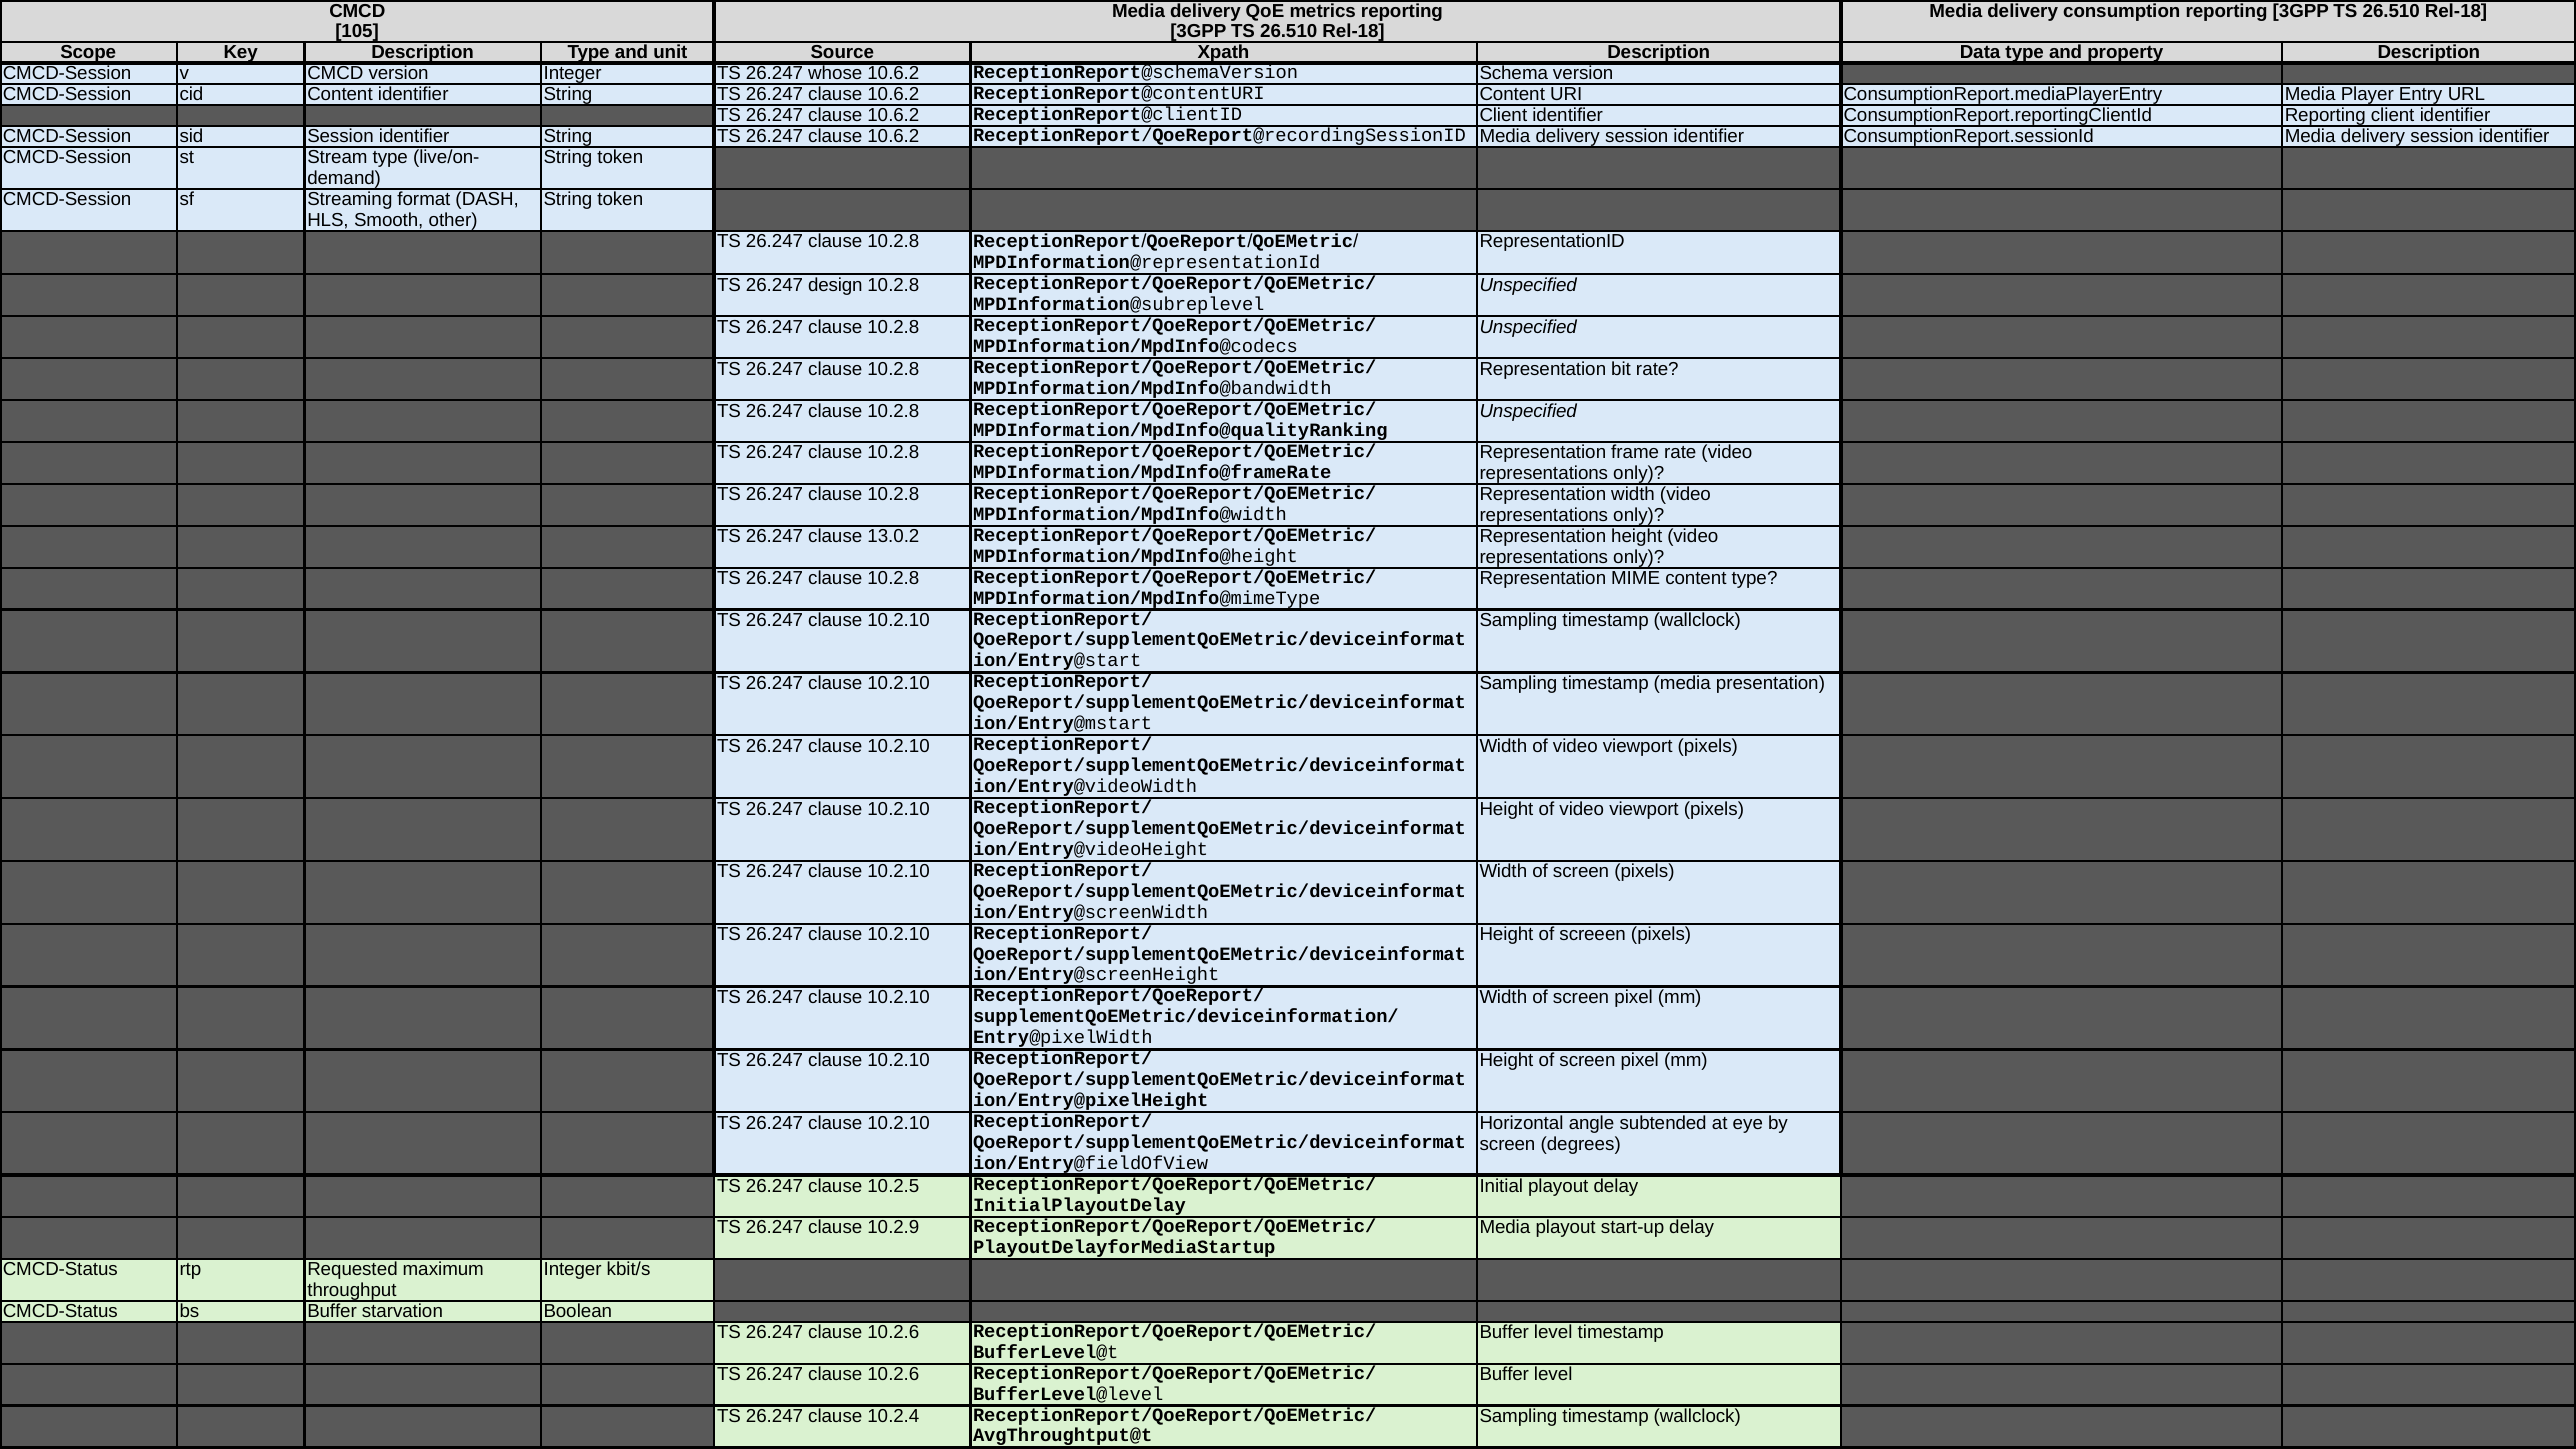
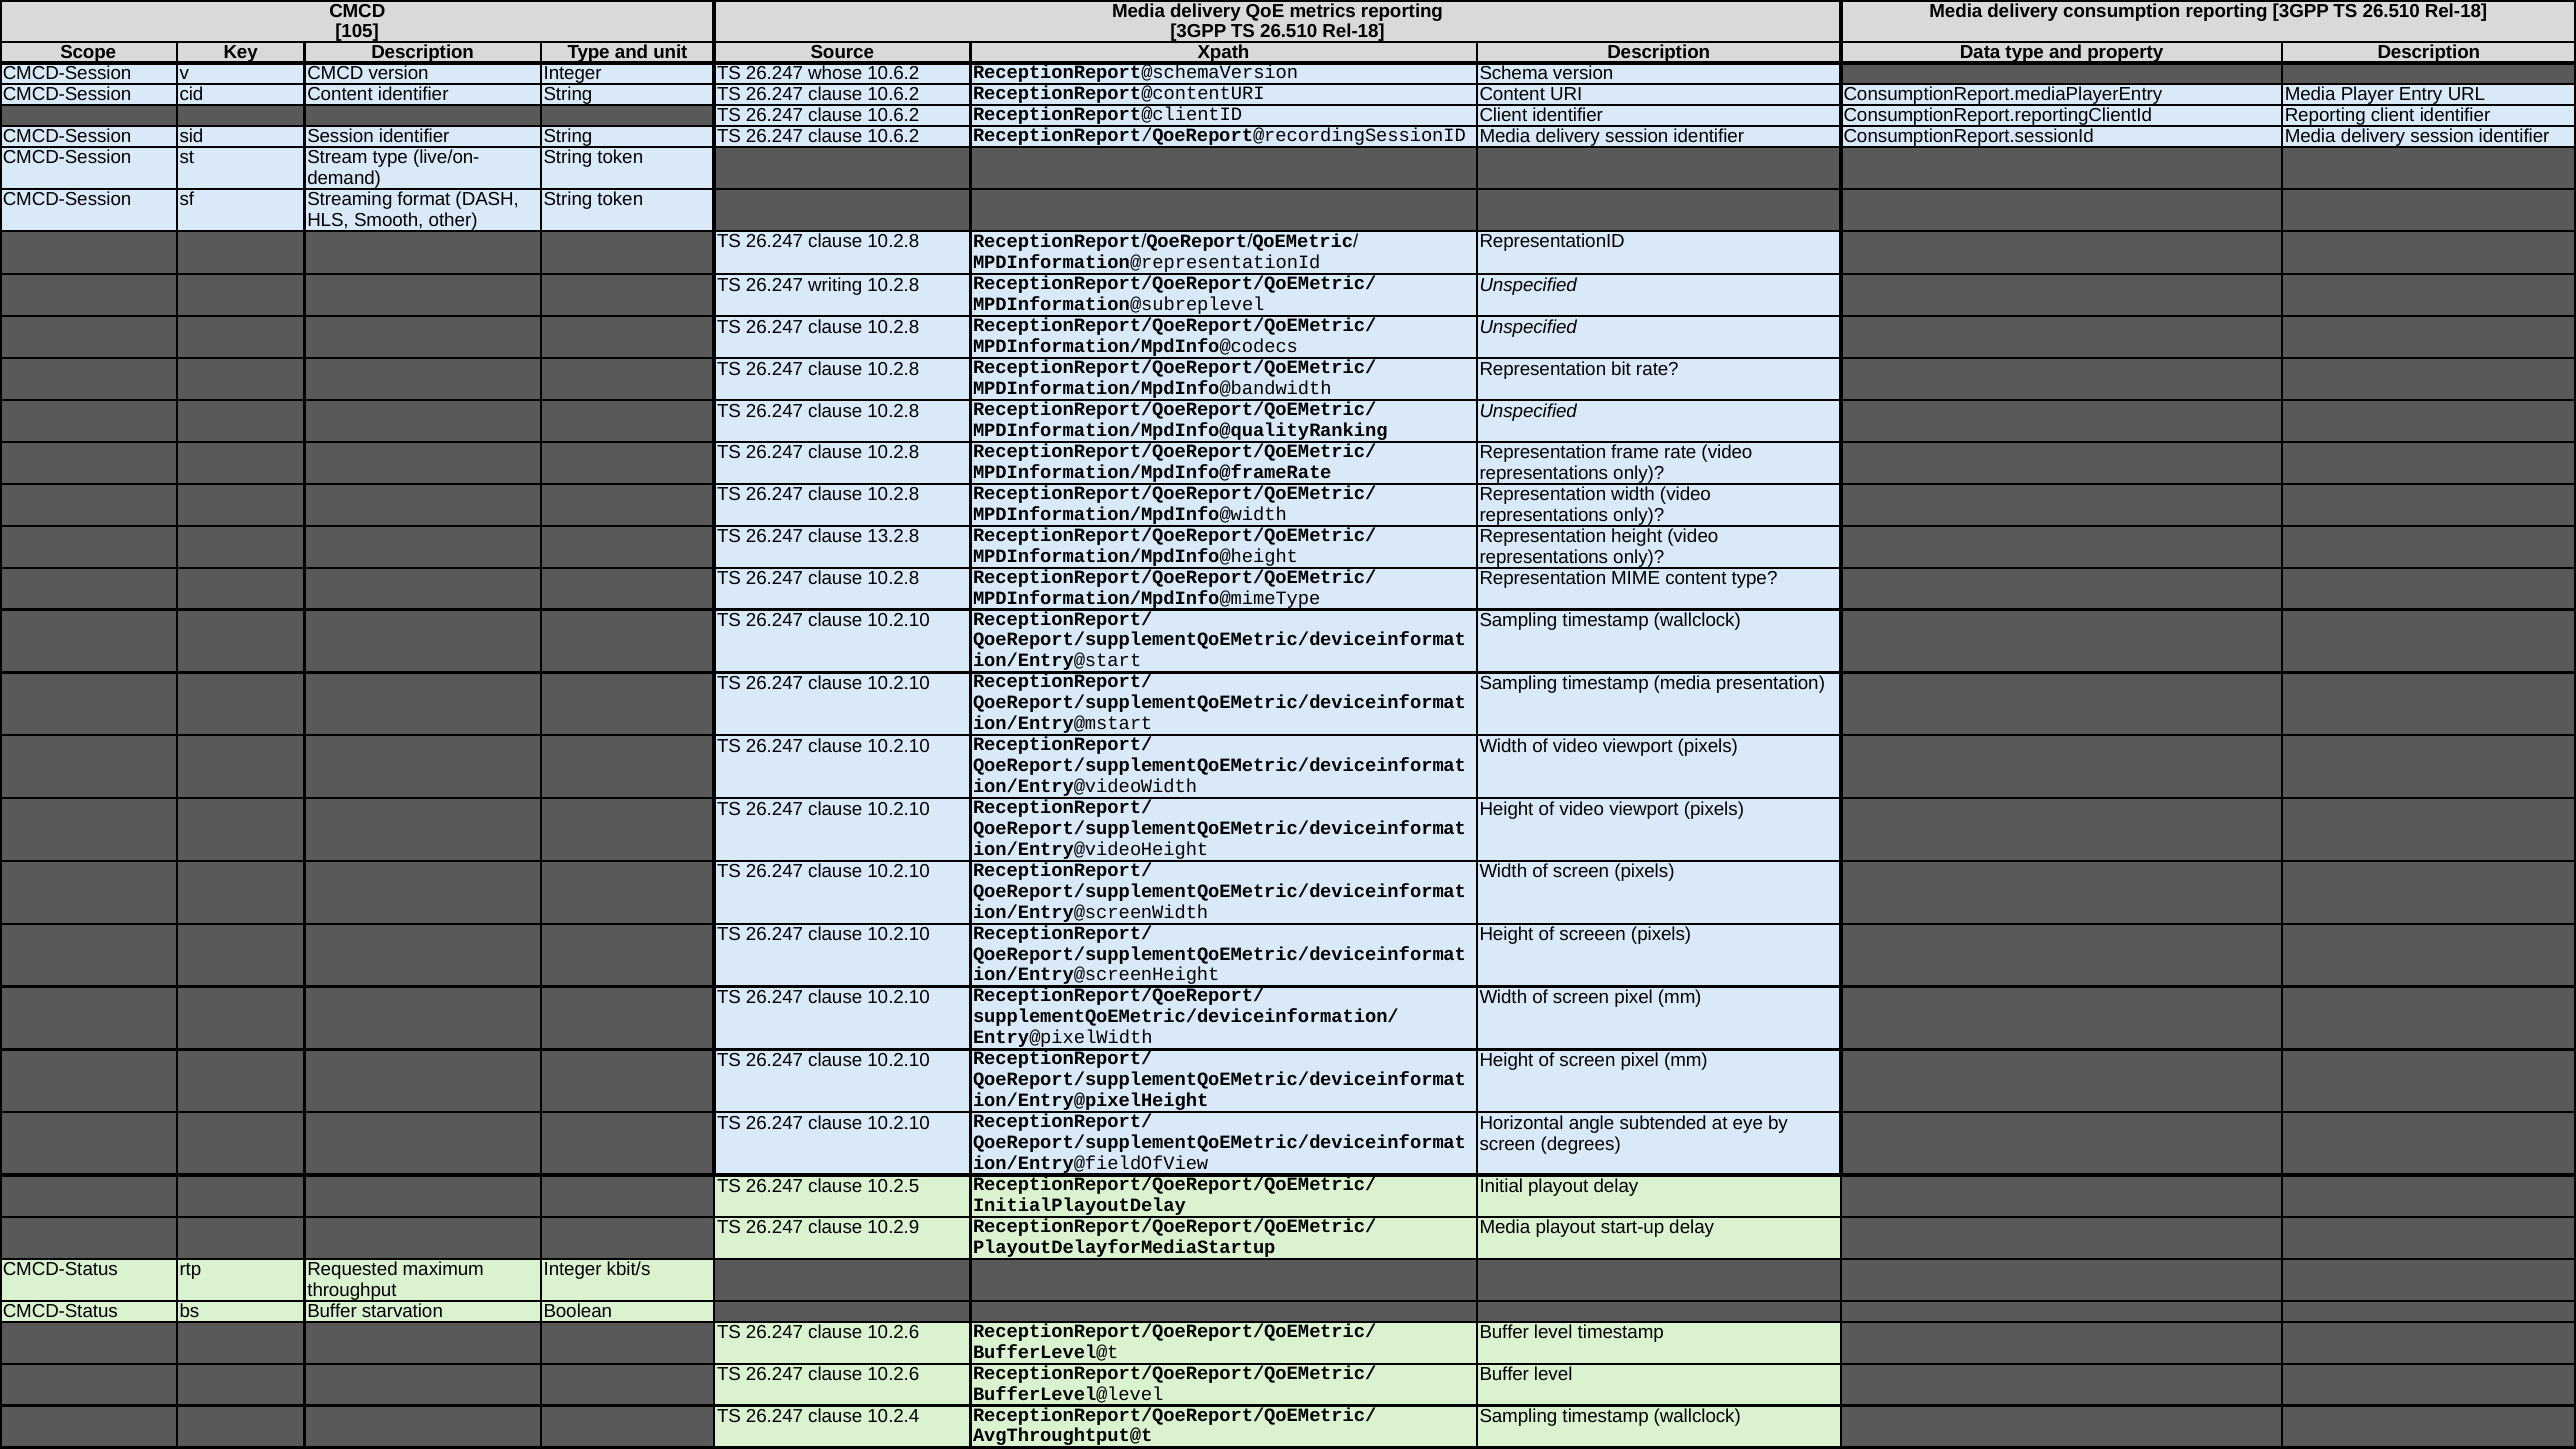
design: design -> writing (835, 285)
13.0.2: 13.0.2 -> 13.2.8 (893, 537)
